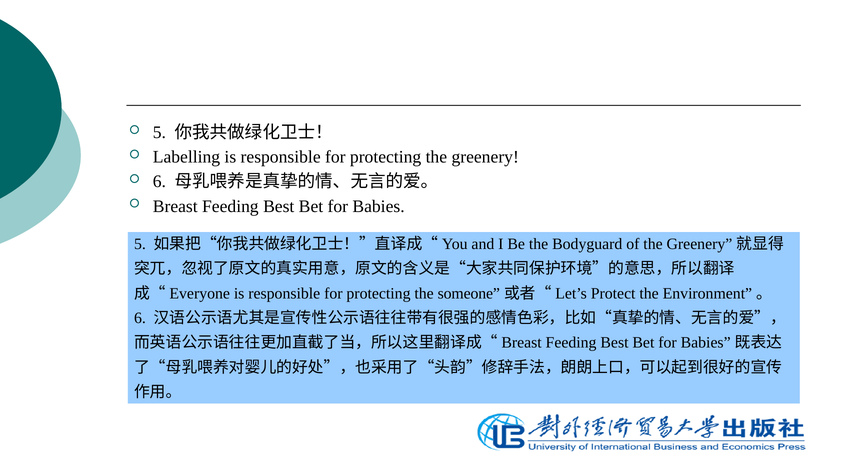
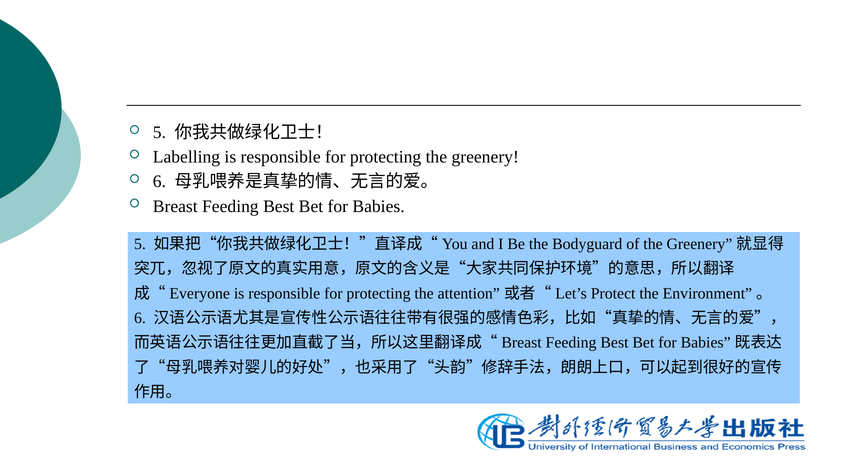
someone: someone -> attention (469, 294)
